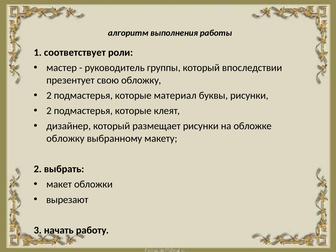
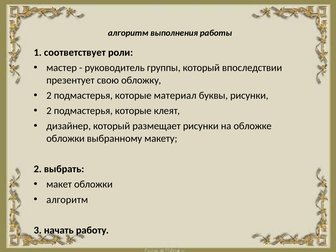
обложку: обложку -> обложки (65, 138)
вырезают: вырезают -> алгоритм (67, 200)
